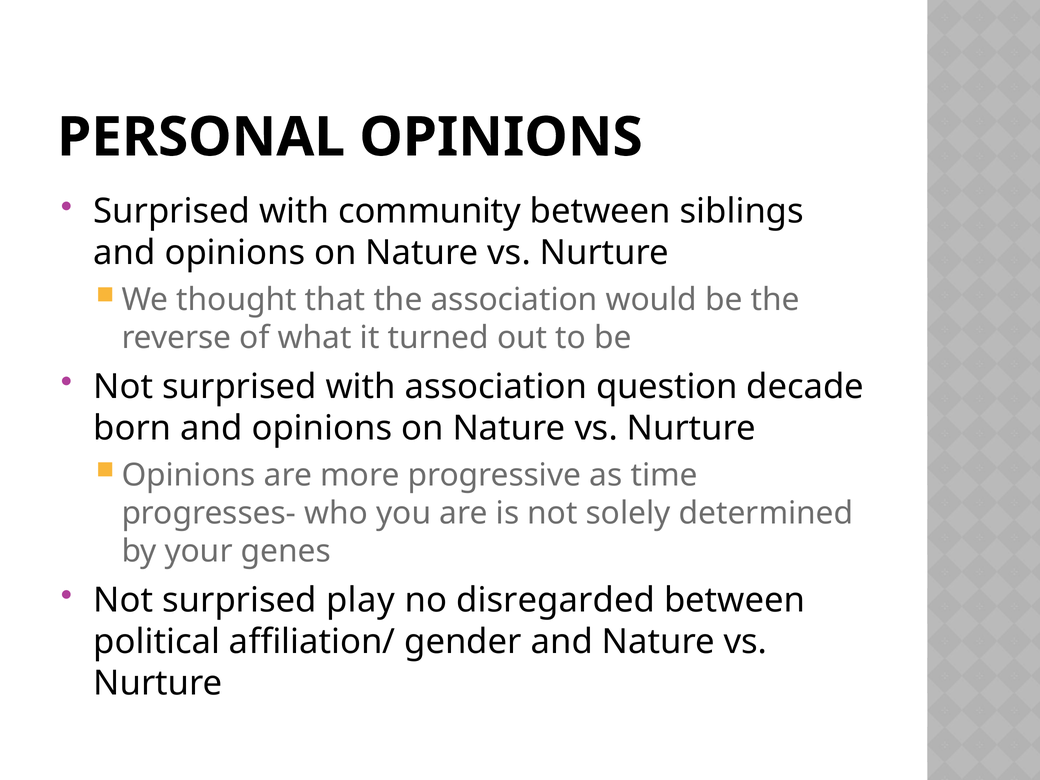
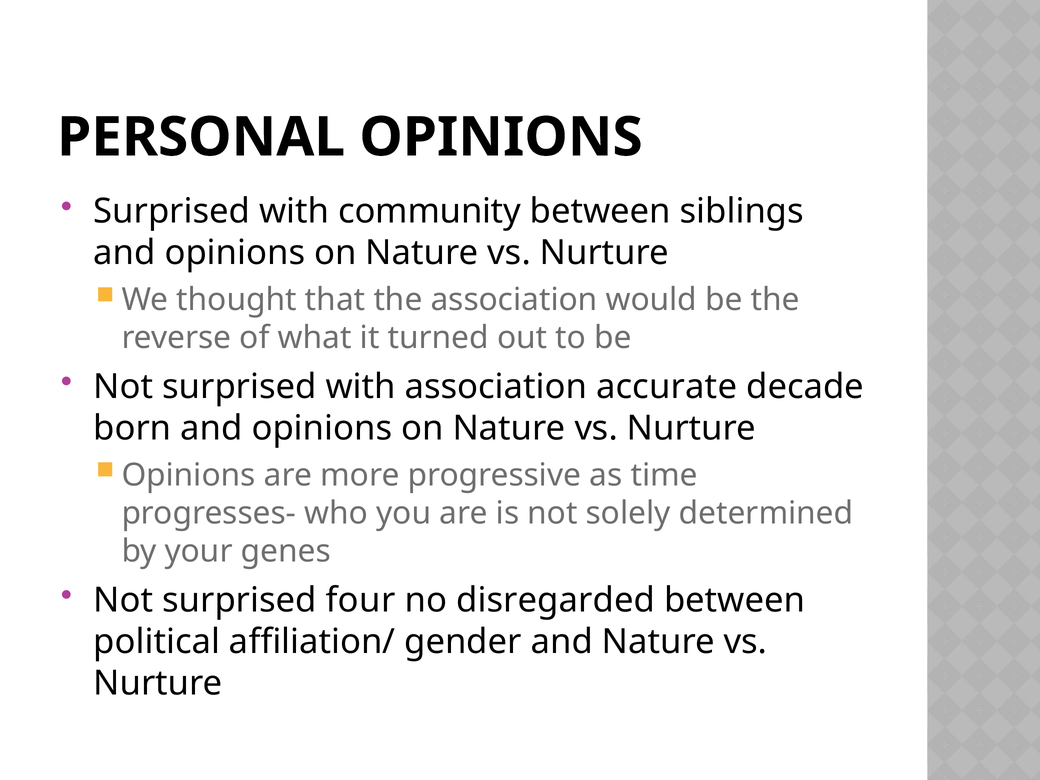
question: question -> accurate (667, 387)
play: play -> four (360, 600)
